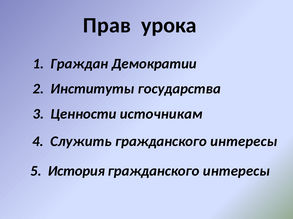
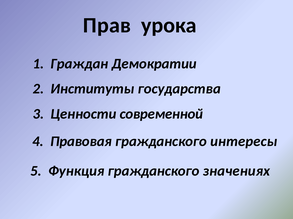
источникам: источникам -> современной (161, 114)
Служить: Служить -> Правовая (81, 142)
История: История -> Функция (76, 171)
интересы: интересы -> значениях (236, 171)
